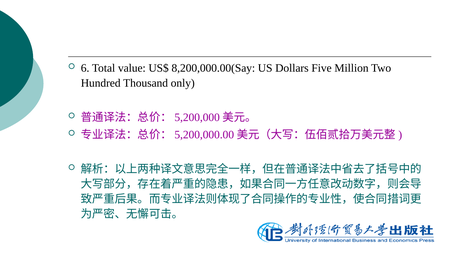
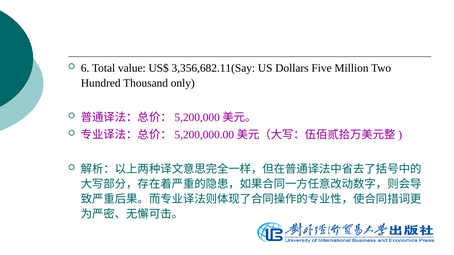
8,200,000.00(Say: 8,200,000.00(Say -> 3,356,682.11(Say (213, 68)
